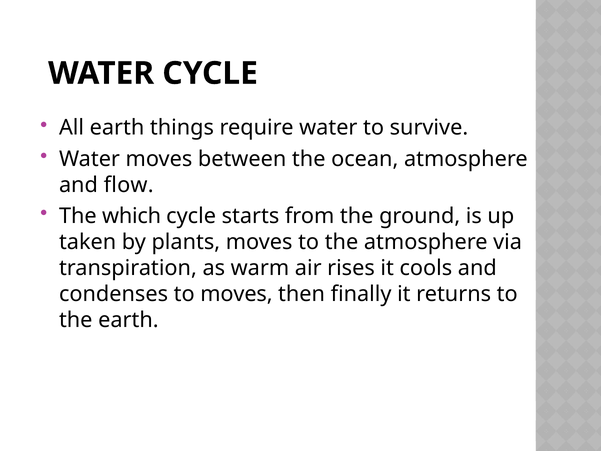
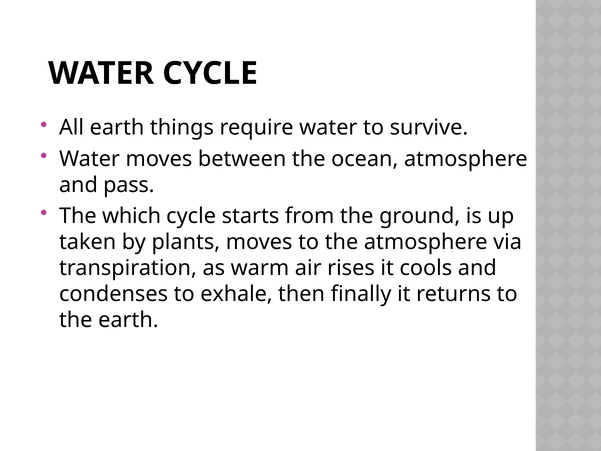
flow: flow -> pass (129, 185)
to moves: moves -> exhale (236, 294)
